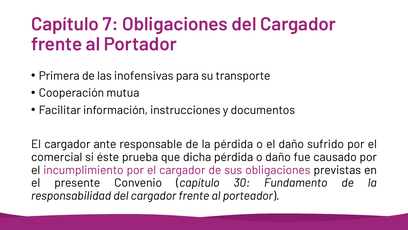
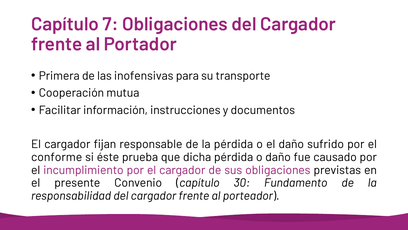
ante: ante -> fijan (105, 144)
comercial: comercial -> conforme (57, 157)
